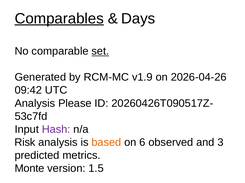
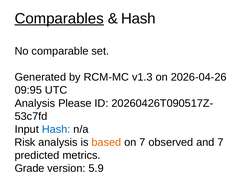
Days: Days -> Hash (138, 19)
set underline: present -> none (100, 51)
v1.9: v1.9 -> v1.3 (142, 78)
09:42: 09:42 -> 09:95 (28, 91)
Hash colour: purple -> blue (56, 130)
on 6: 6 -> 7 (142, 143)
and 3: 3 -> 7 (221, 143)
Monte: Monte -> Grade (30, 169)
1.5: 1.5 -> 5.9 (96, 169)
